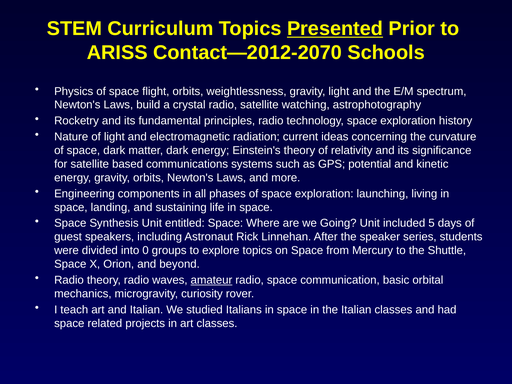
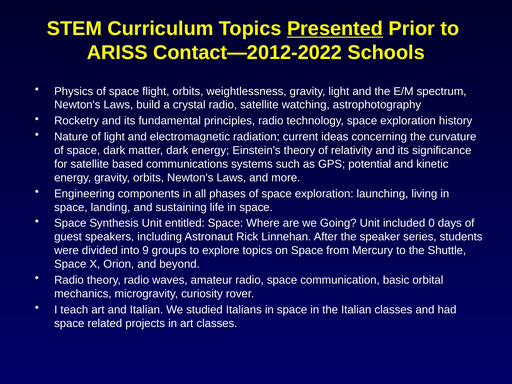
Contact—2012-2070: Contact—2012-2070 -> Contact—2012-2022 (248, 53)
5: 5 -> 0 (432, 223)
0: 0 -> 9 (146, 250)
amateur underline: present -> none (211, 280)
